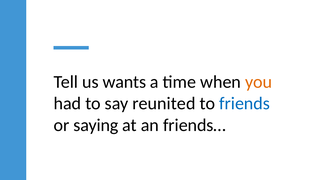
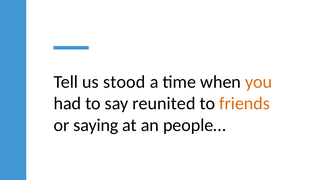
wants: wants -> stood (124, 82)
friends colour: blue -> orange (245, 104)
friends…: friends… -> people… (194, 126)
